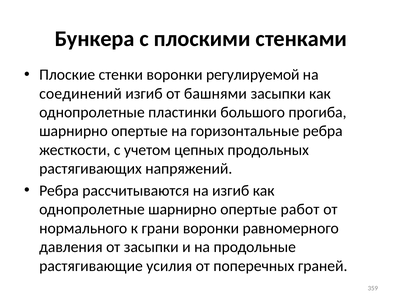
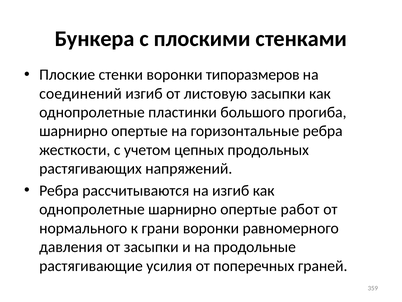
регулируемой: регулируемой -> типоразмеров (253, 75)
башнями: башнями -> листовую (215, 93)
